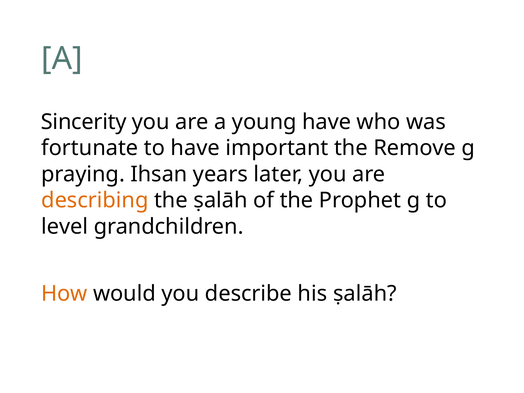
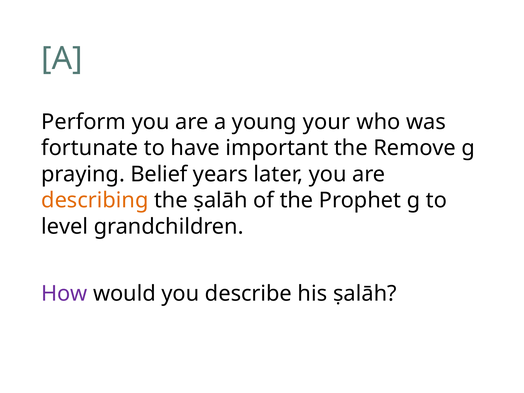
Sincerity: Sincerity -> Perform (84, 122)
young have: have -> your (326, 122)
Ihsan: Ihsan -> Belief (159, 174)
How colour: orange -> purple (64, 294)
